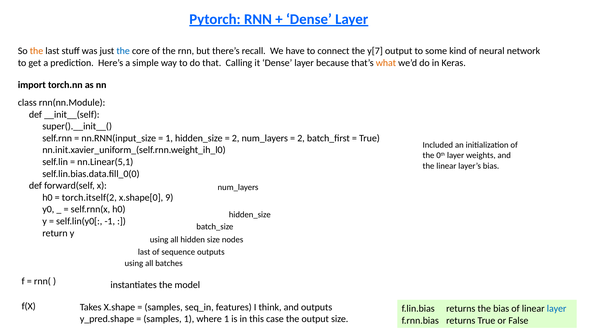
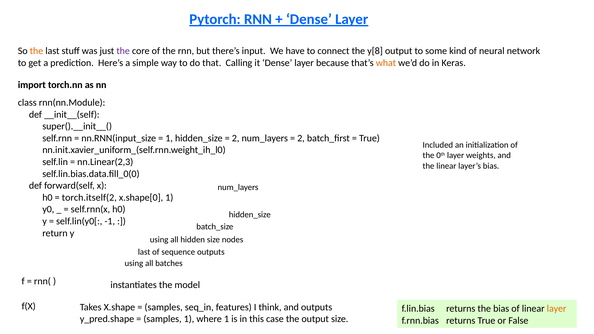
the colour: blue -> purple (123, 51)
recall: recall -> input (254, 51)
y[7: y[7 -> y[8 (375, 51)
nn.Linear(5,1: nn.Linear(5,1 -> nn.Linear(2,3 (105, 162)
x.shape[0 9: 9 -> 1 (169, 198)
layer colour: blue -> orange (557, 309)
